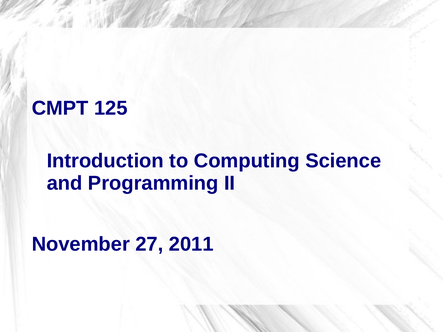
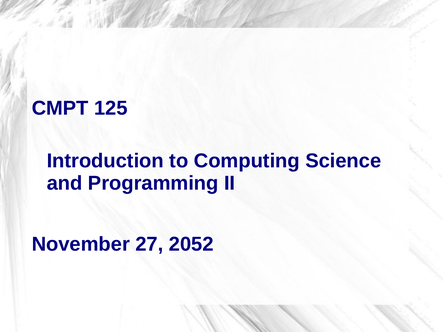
2011: 2011 -> 2052 (191, 244)
